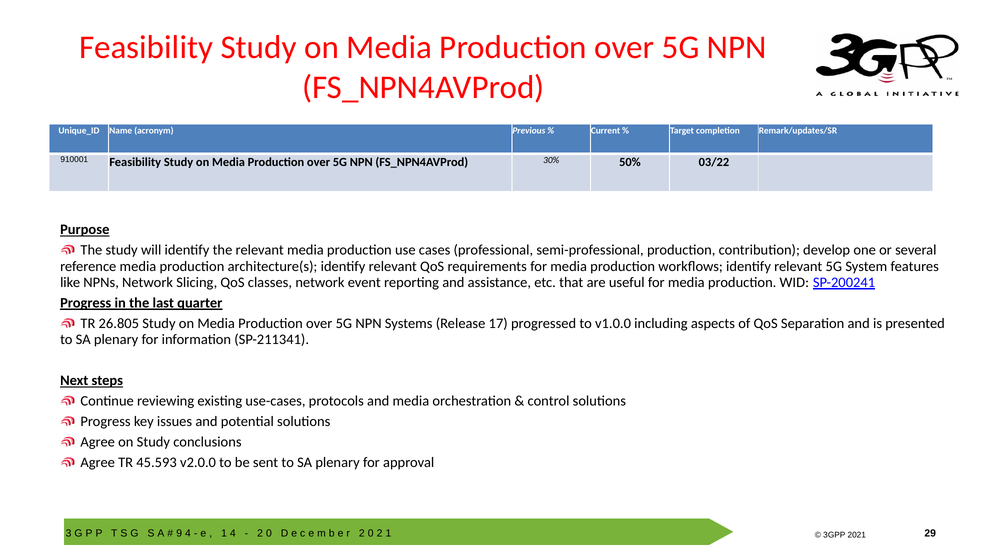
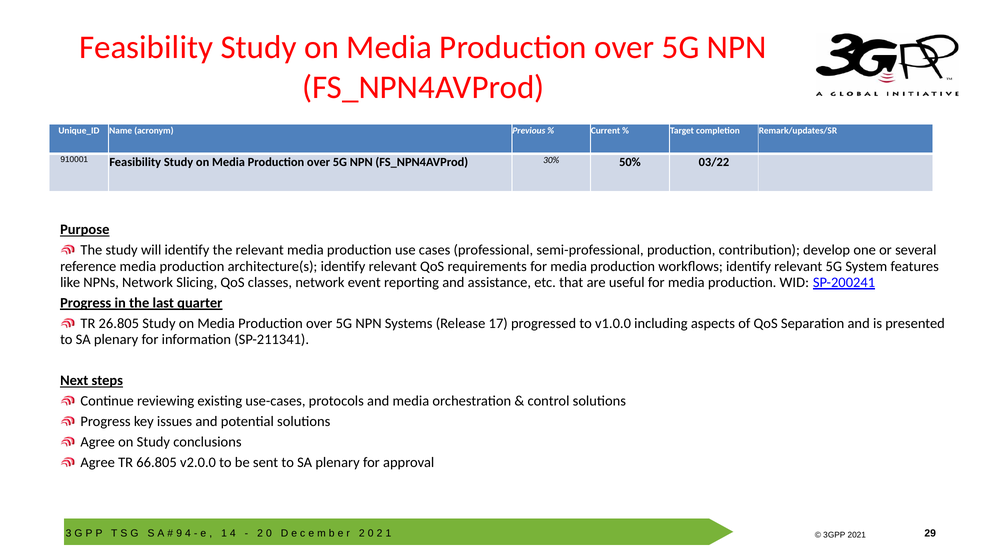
45.593: 45.593 -> 66.805 (157, 463)
